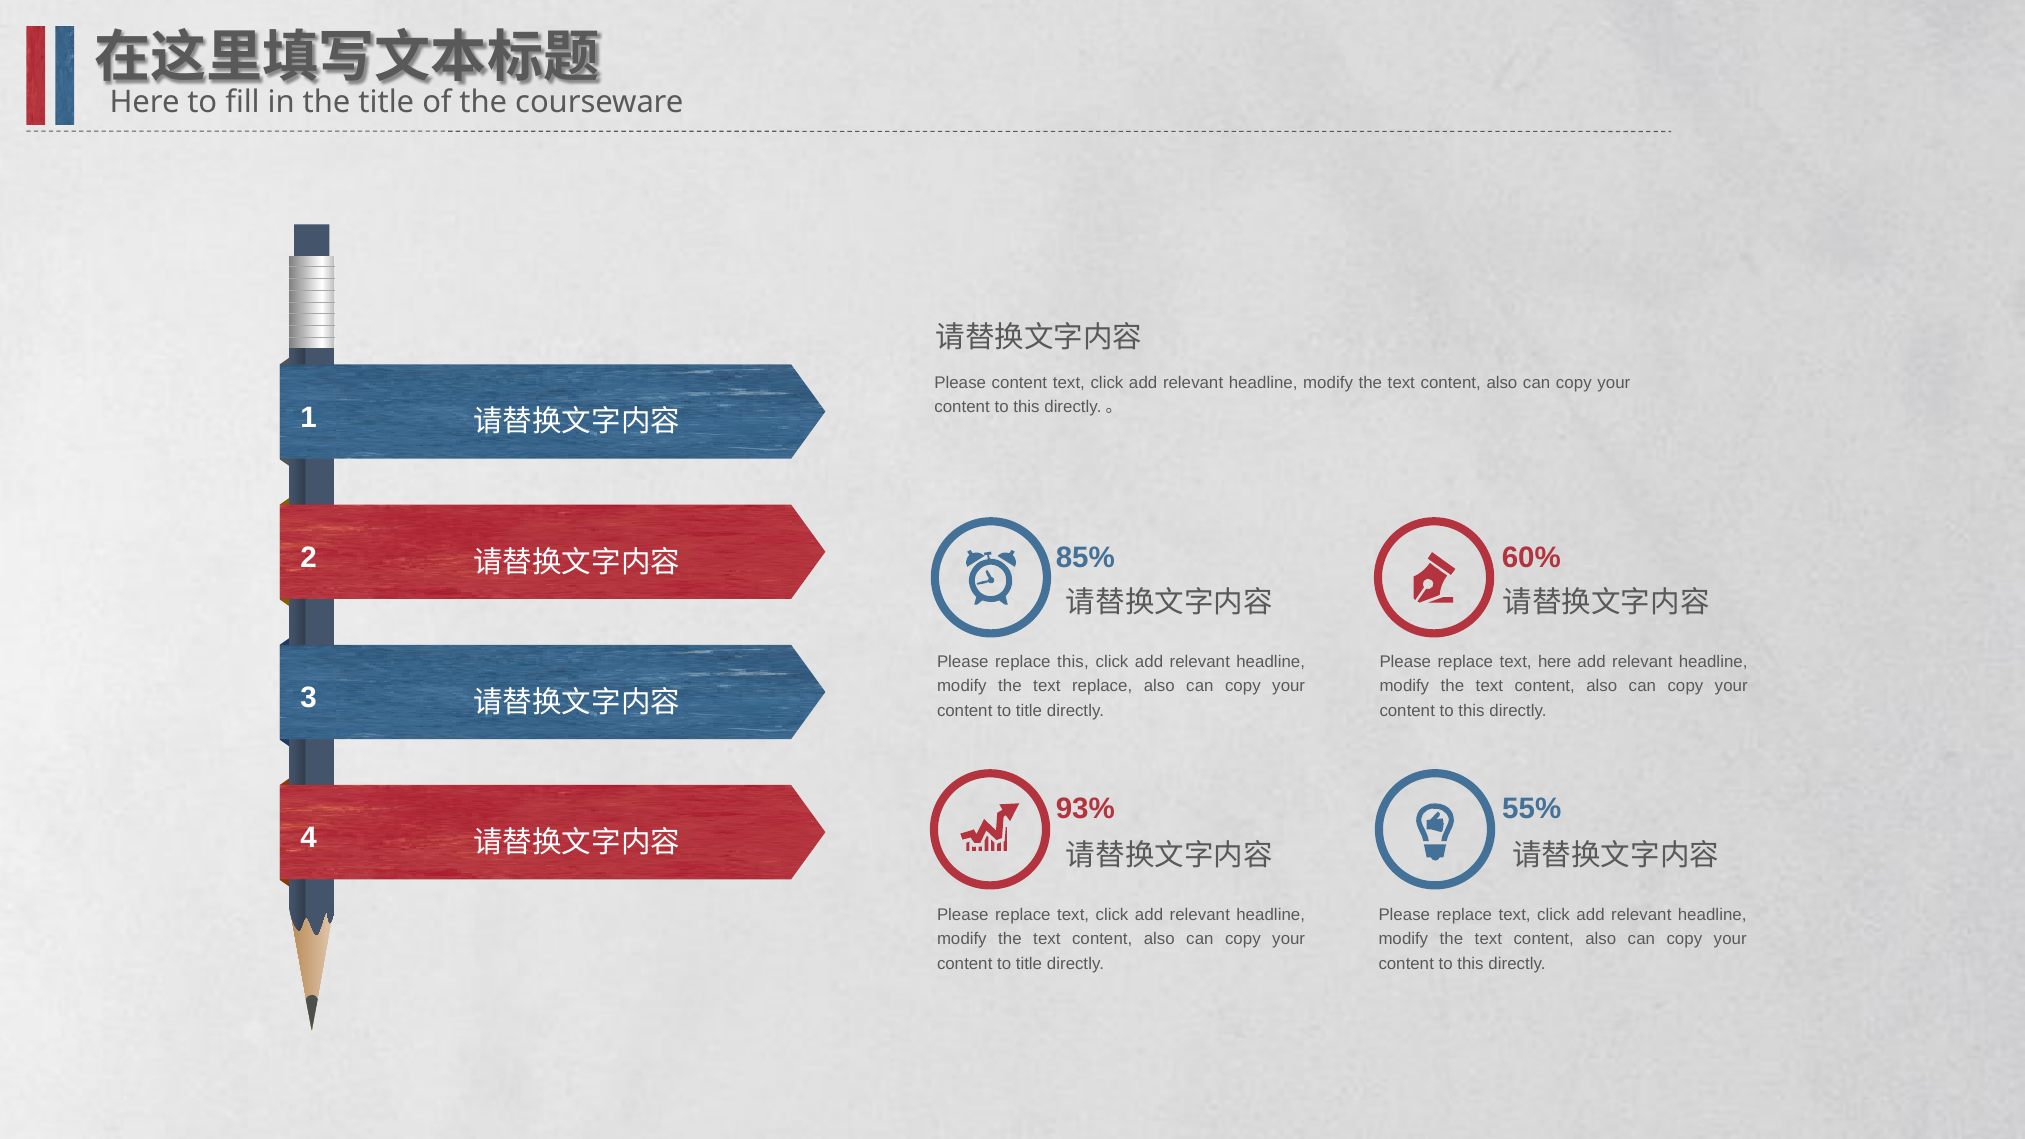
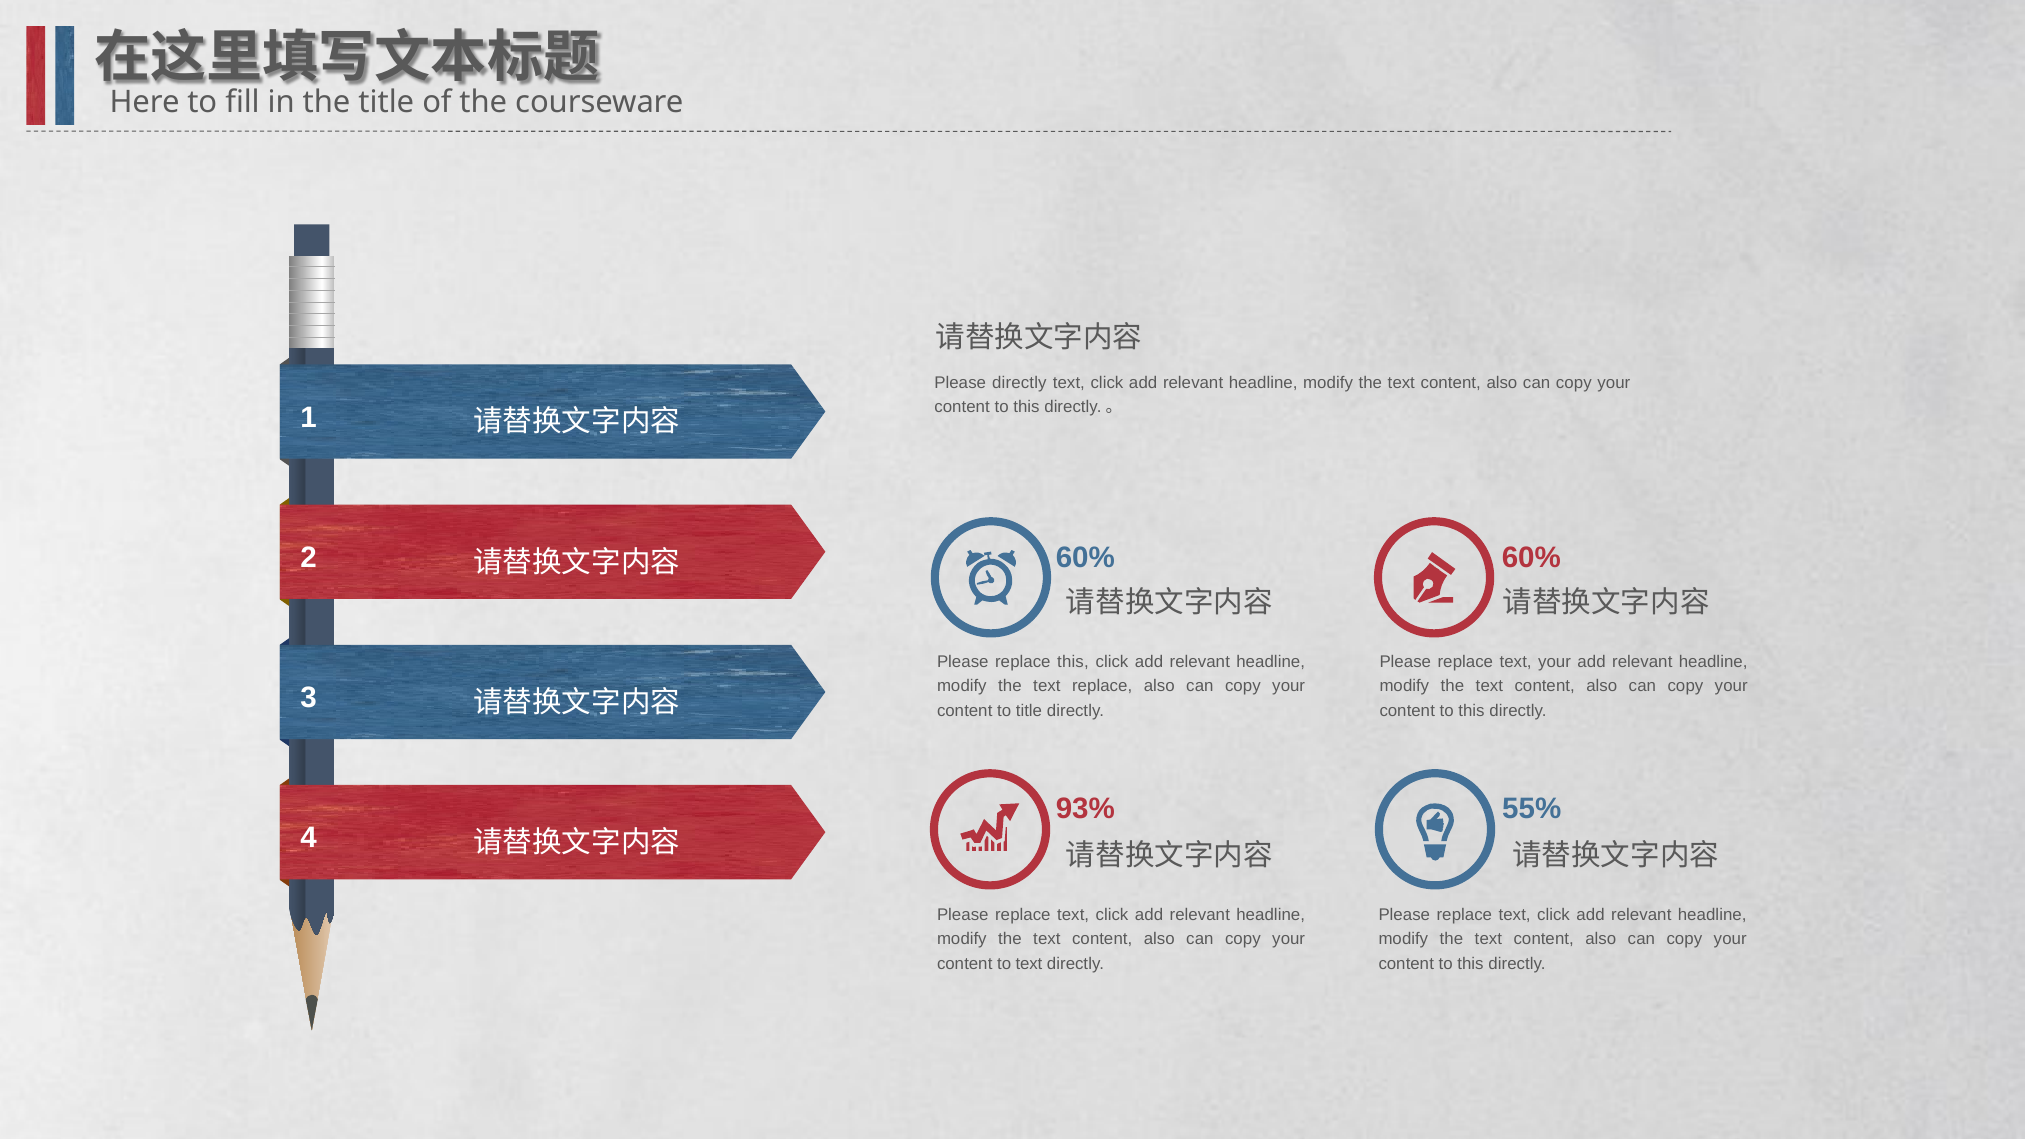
Please content: content -> directly (1019, 383)
85%: 85% -> 60% (1085, 558)
text here: here -> your (1555, 662)
title: title -> text (1029, 964)
